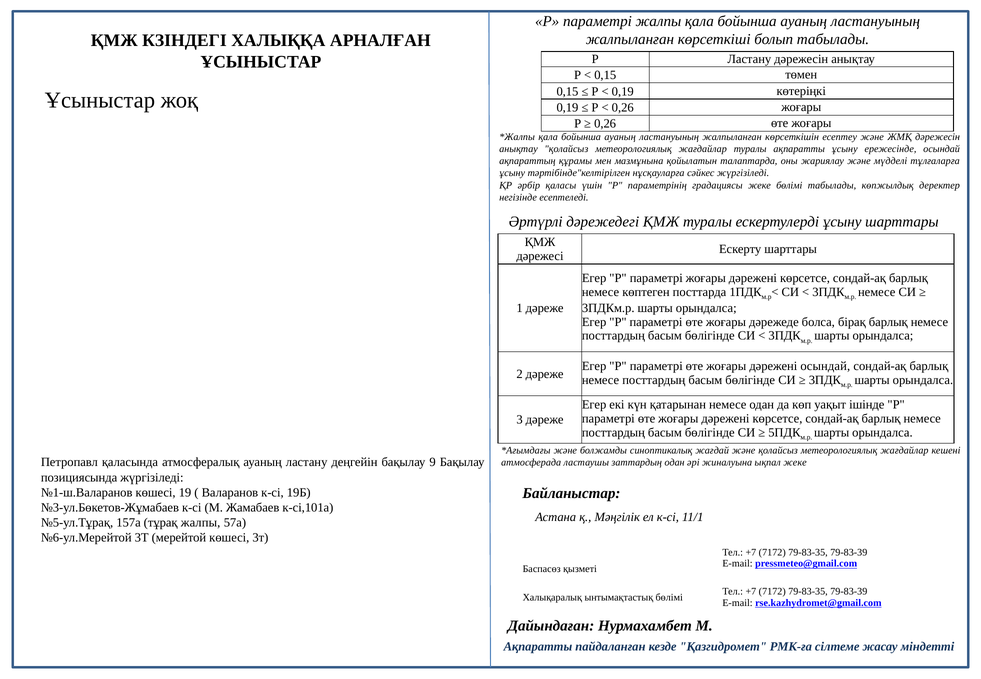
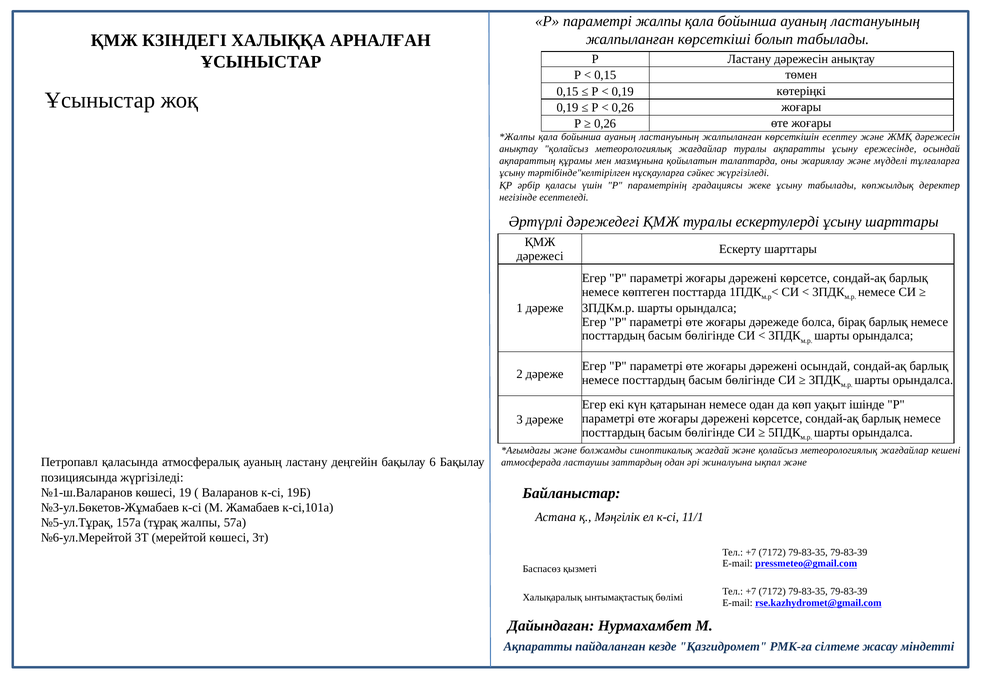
жеке бөлімі: бөлімі -> ұсыну (789, 185)
9: 9 -> 6 (433, 462)
ықпал жеке: жеке -> және (795, 462)
